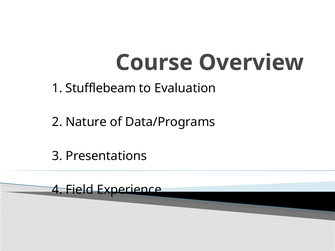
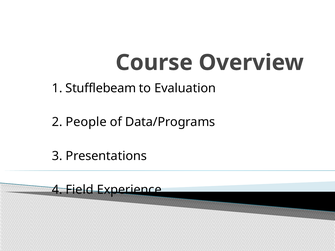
Nature: Nature -> People (86, 122)
